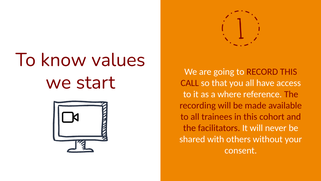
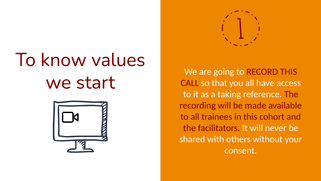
where: where -> taking (229, 94)
